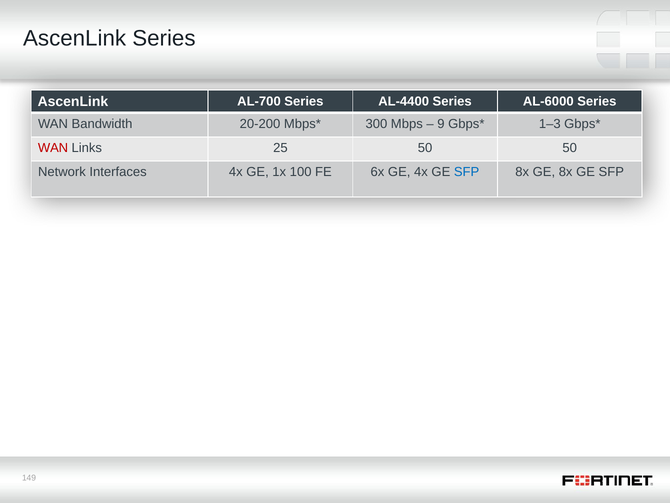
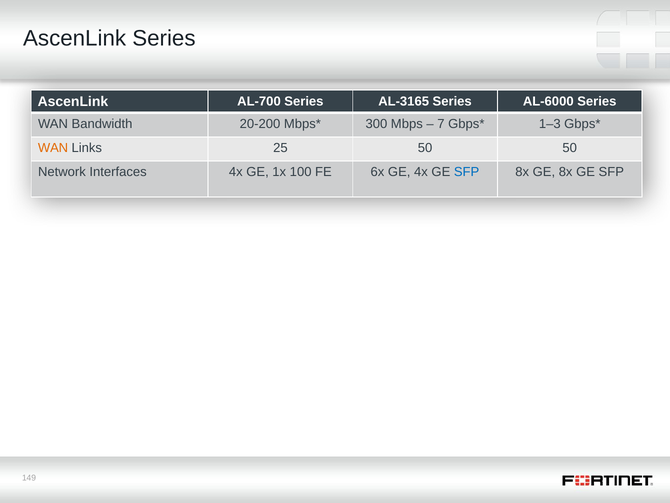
AL-4400: AL-4400 -> AL-3165 (404, 101)
9: 9 -> 7 (441, 124)
WAN colour: red -> orange (53, 148)
